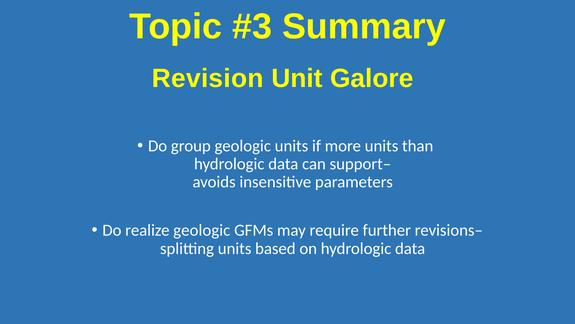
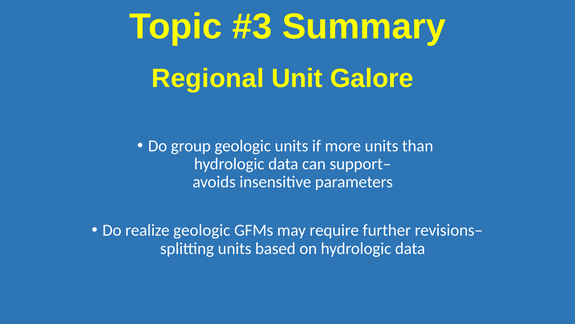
Revision: Revision -> Regional (208, 78)
